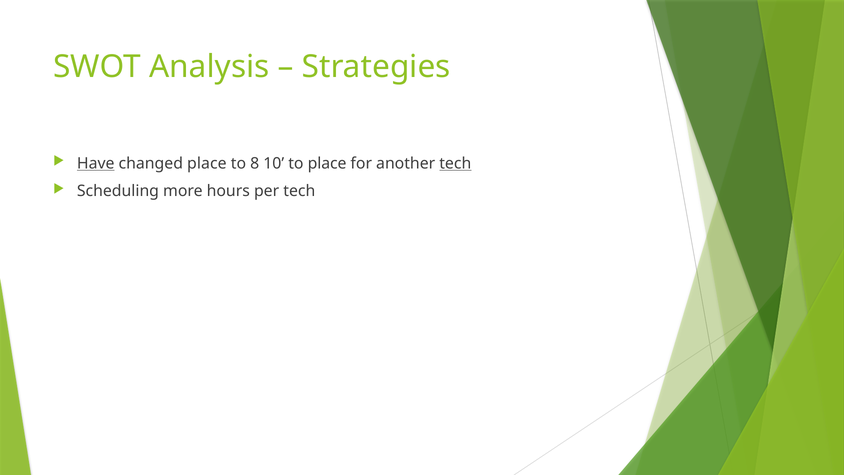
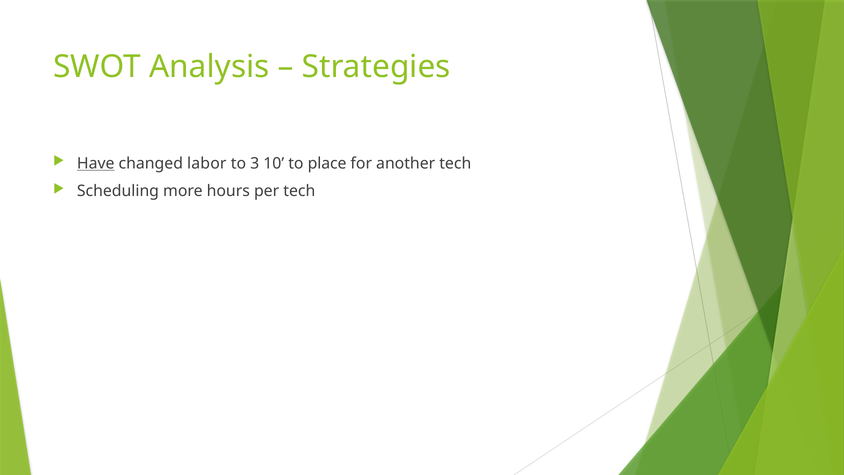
changed place: place -> labor (207, 163)
8: 8 -> 3 (255, 163)
tech underline: present -> none (455, 163)
